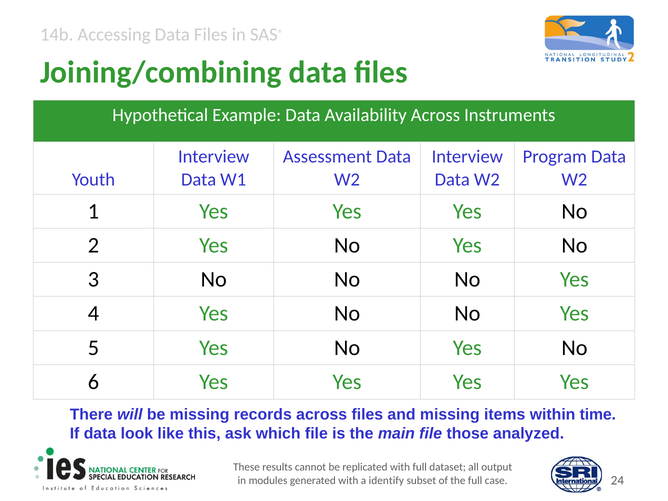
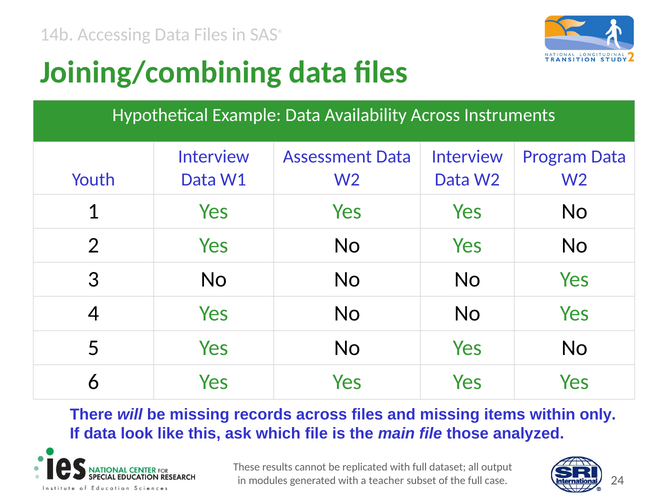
time: time -> only (598, 415)
identify: identify -> teacher (386, 481)
